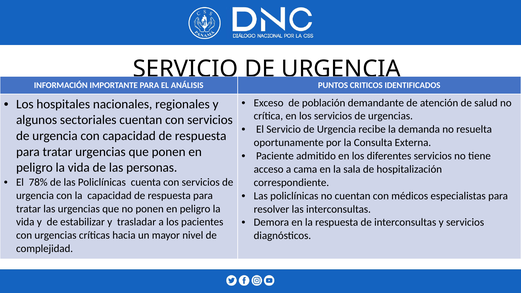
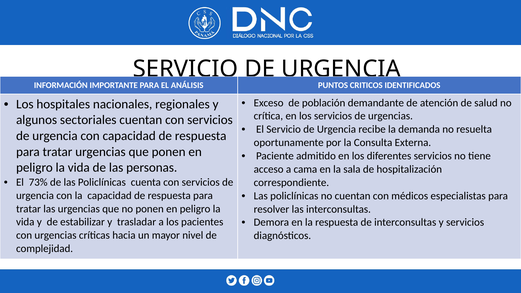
78%: 78% -> 73% (38, 182)
